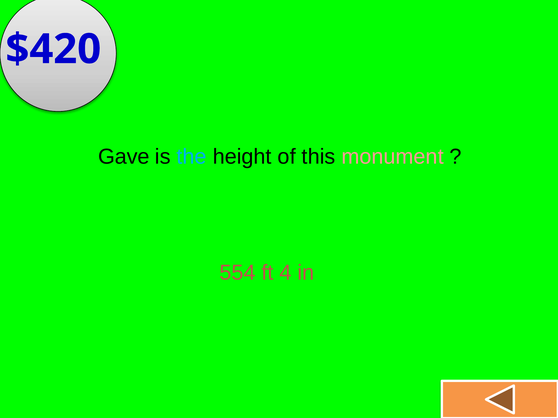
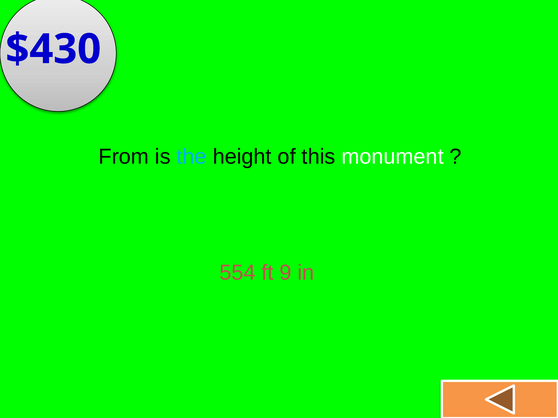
$420: $420 -> $430 (53, 49)
Gave: Gave -> From (124, 157)
monument colour: pink -> white (393, 157)
4: 4 -> 9 (286, 273)
